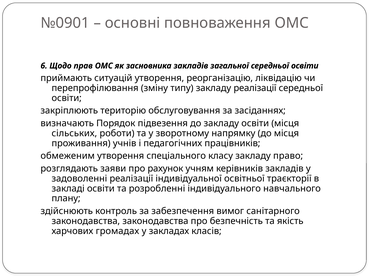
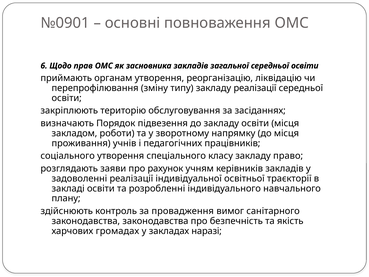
ситуацій: ситуацій -> органам (113, 78)
сільських: сільських -> закладом (74, 133)
обмеженим: обмеженим -> соціального (68, 156)
забезпечення: забезпечення -> провадження (183, 211)
класів: класів -> наразі (207, 231)
